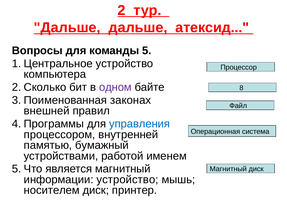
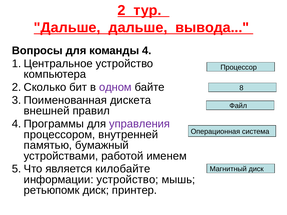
атексид: атексид -> вывода (212, 28)
5: 5 -> 4 (147, 51)
законах: законах -> дискета (131, 100)
управления colour: blue -> purple (140, 124)
является магнитный: магнитный -> килобайте (123, 169)
носителем: носителем -> ретьюпомк (52, 191)
